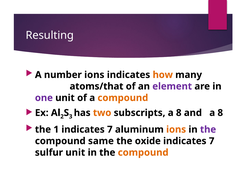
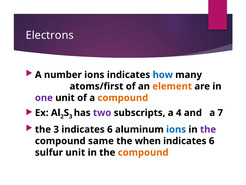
Resulting: Resulting -> Electrons (50, 35)
how colour: orange -> blue (163, 75)
atoms/that: atoms/that -> atoms/first (96, 86)
element colour: purple -> orange (172, 86)
two colour: orange -> purple (102, 112)
subscripts a 8: 8 -> 4 (179, 112)
and a 8: 8 -> 7 (220, 112)
the 1: 1 -> 3 (56, 129)
7: 7 -> 6 (110, 129)
ions colour: orange -> blue (176, 129)
oxide: oxide -> when (148, 141)
7: 7 -> 6 (212, 141)
